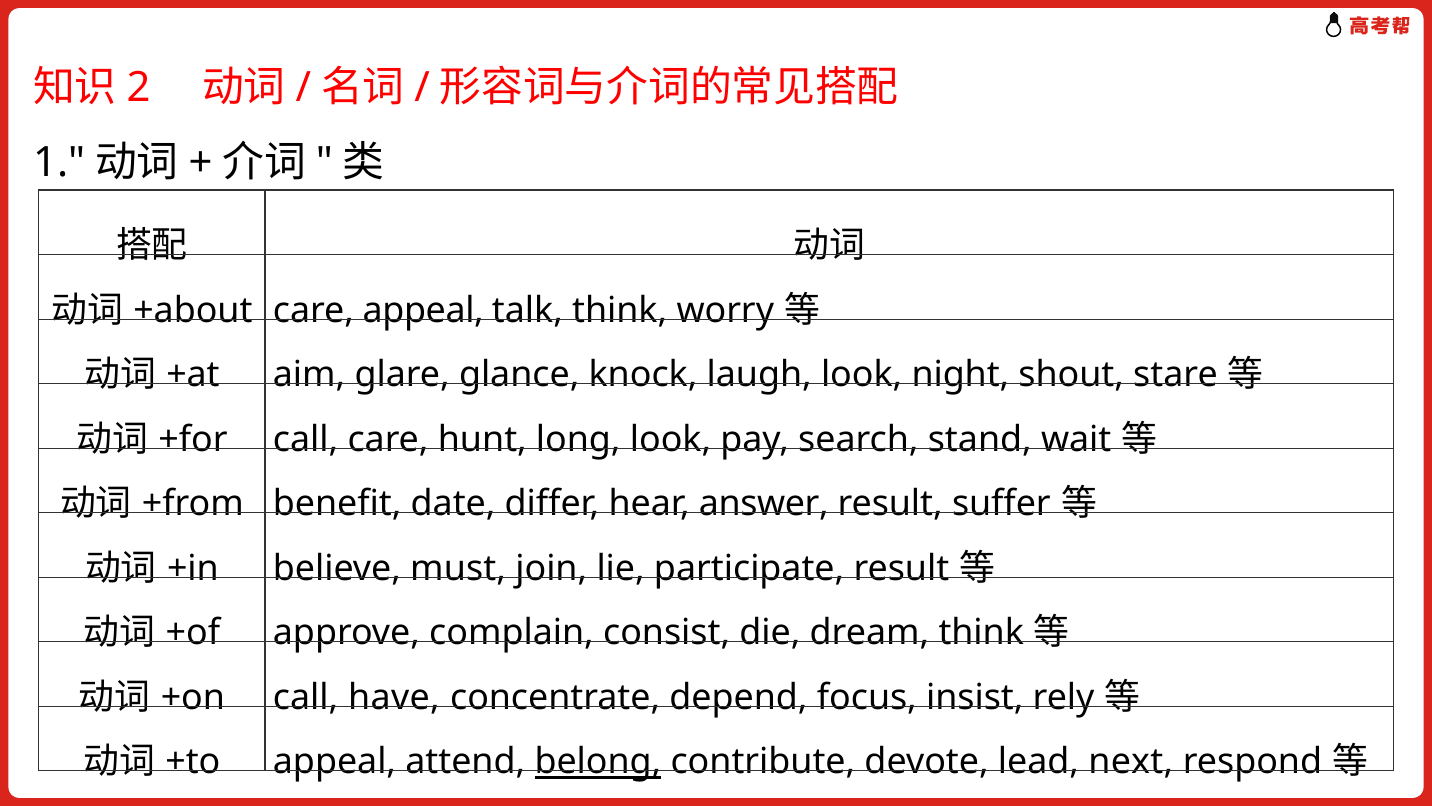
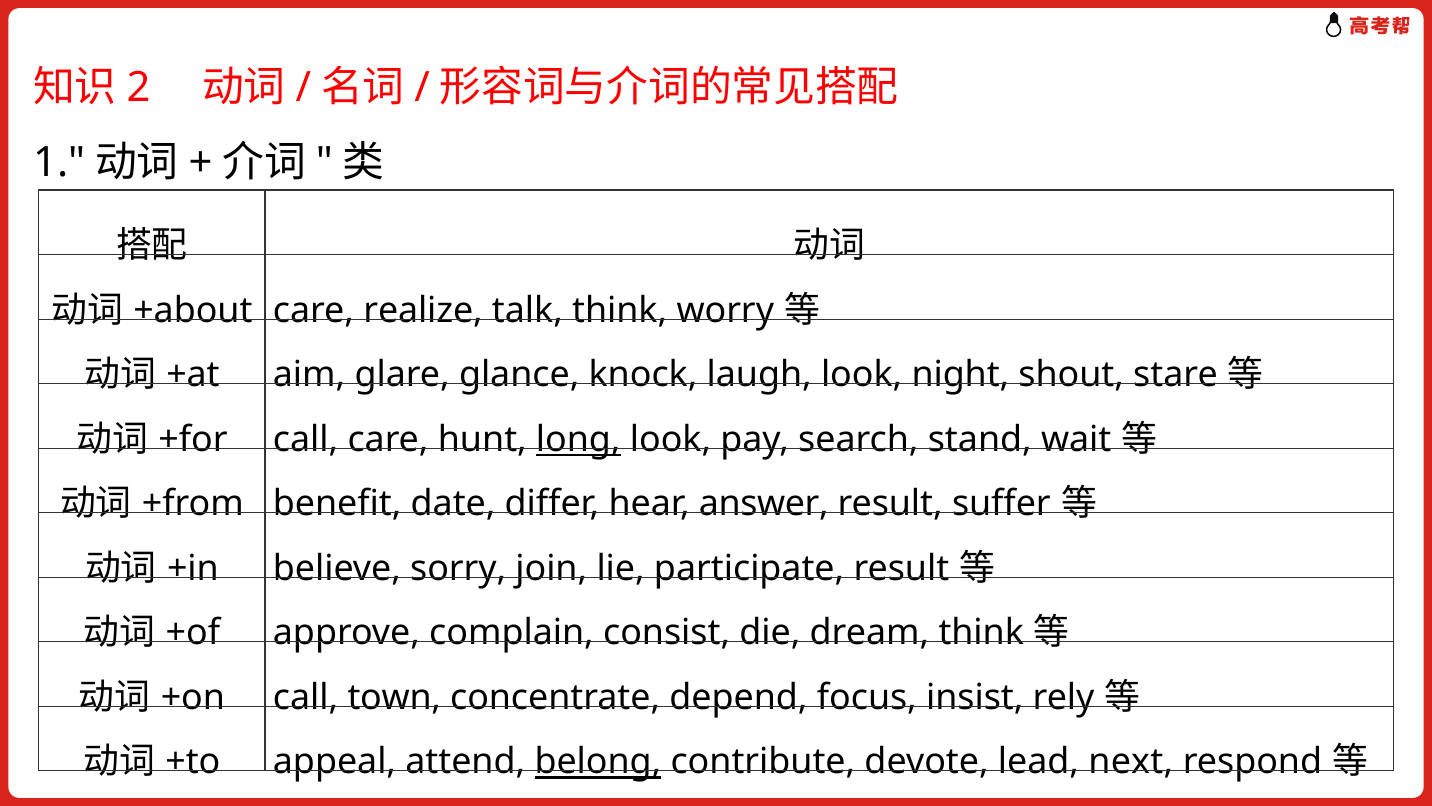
care appeal: appeal -> realize (423, 310)
long underline: none -> present (578, 439)
must: must -> sorry (458, 568)
have: have -> town (394, 697)
